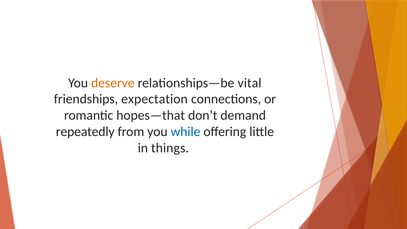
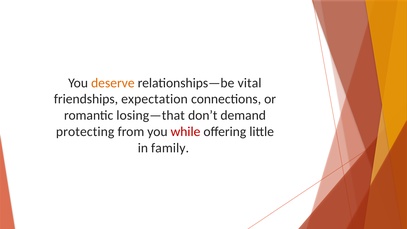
hopes—that: hopes—that -> losing—that (151, 115)
repeatedly: repeatedly -> protecting (85, 132)
while colour: blue -> red (185, 132)
things: things -> family (170, 148)
